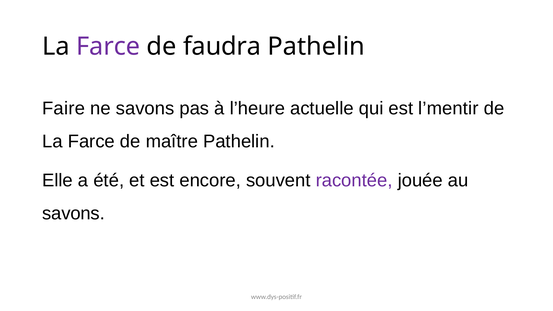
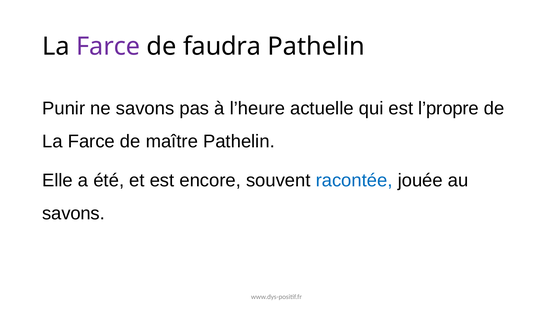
Faire: Faire -> Punir (64, 108)
l’mentir: l’mentir -> l’propre (449, 108)
racontée colour: purple -> blue (354, 180)
